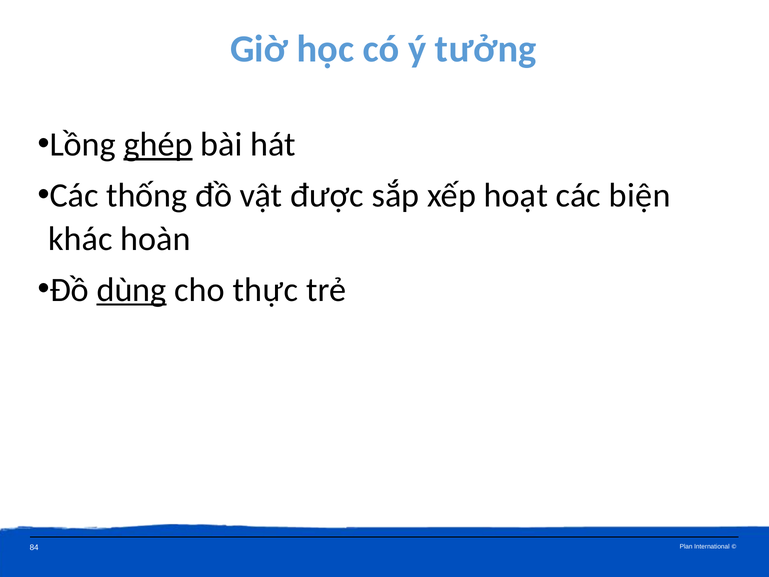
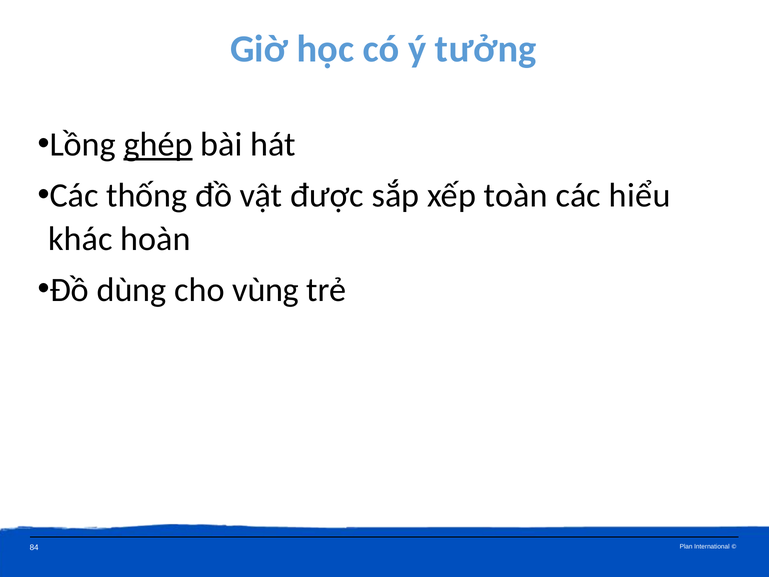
hoạt: hoạt -> toàn (516, 196)
biện: biện -> hiểu (640, 196)
dùng underline: present -> none (132, 290)
thực: thực -> vùng (266, 290)
